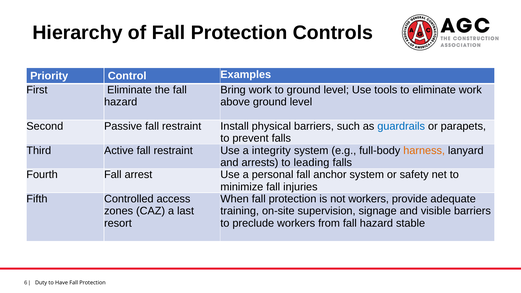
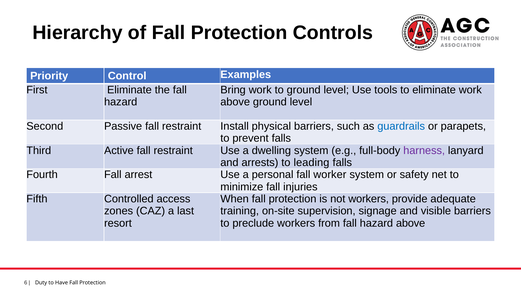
integrity: integrity -> dwelling (271, 150)
harness colour: orange -> purple (424, 150)
anchor: anchor -> worker (330, 175)
hazard stable: stable -> above (411, 223)
